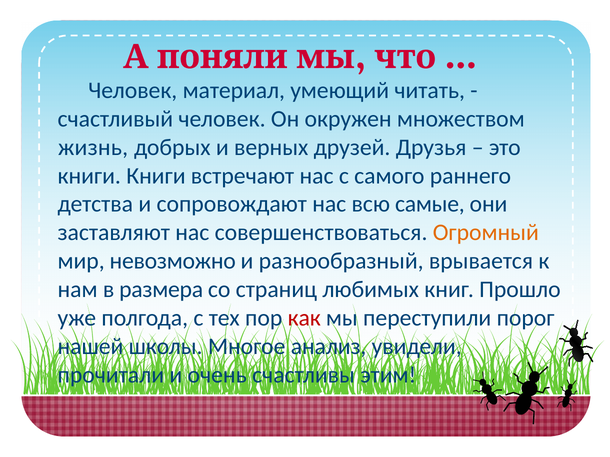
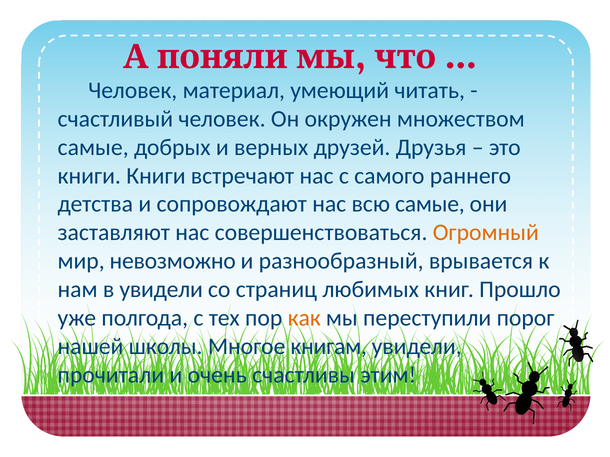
жизнь: жизнь -> самые (93, 147)
в размера: размера -> увидели (161, 290)
как colour: red -> orange (304, 318)
анализ: анализ -> книгам (329, 347)
